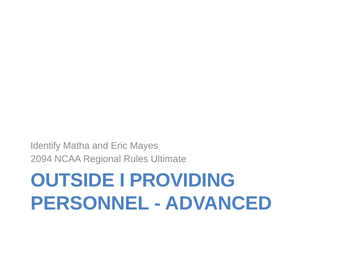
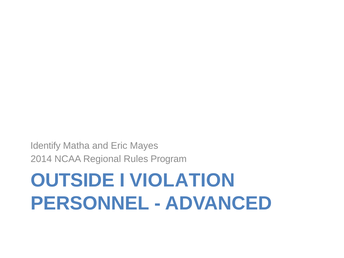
2094: 2094 -> 2014 (41, 159)
Ultimate: Ultimate -> Program (169, 159)
PROVIDING: PROVIDING -> VIOLATION (182, 180)
